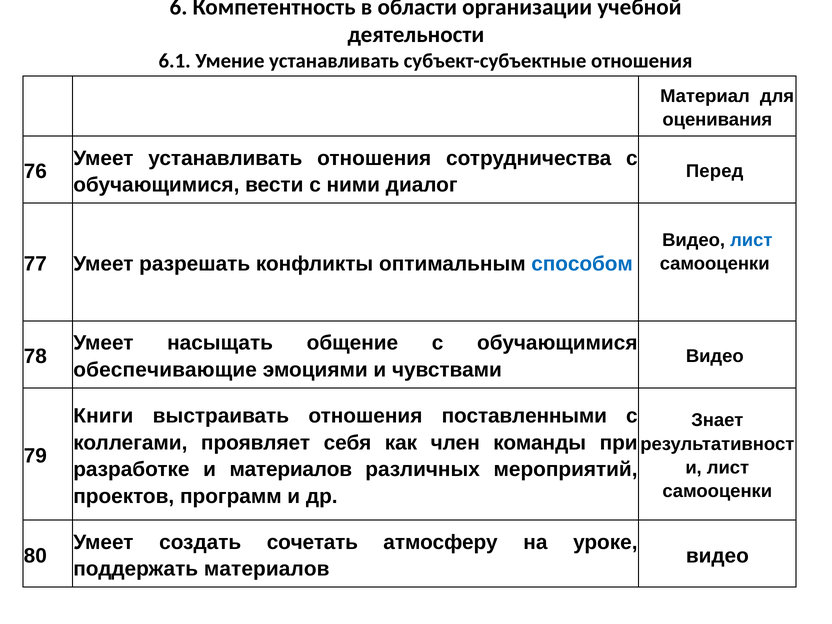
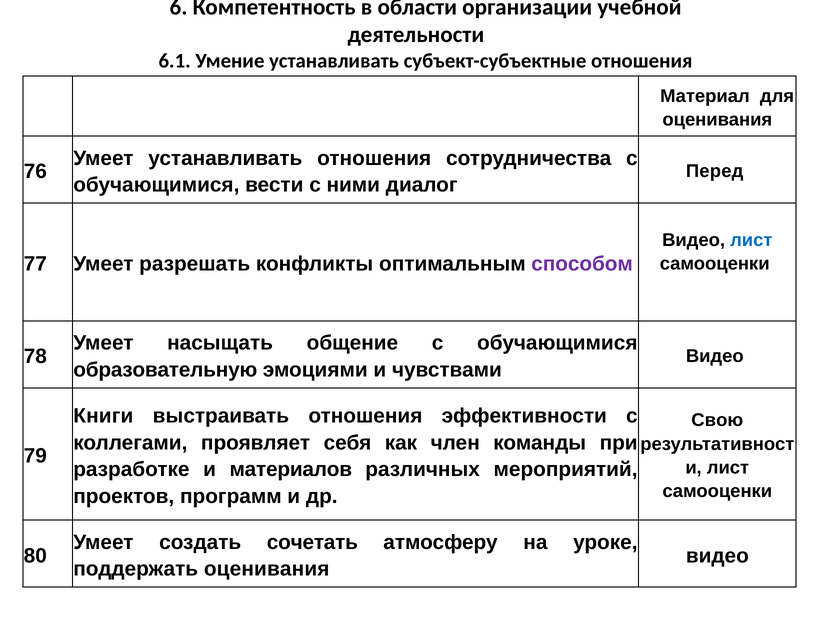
способом colour: blue -> purple (582, 264)
обеспечивающие: обеспечивающие -> образовательную (165, 370)
поставленными: поставленными -> эффективности (524, 416)
Знает: Знает -> Свою (717, 420)
поддержать материалов: материалов -> оценивания (267, 569)
